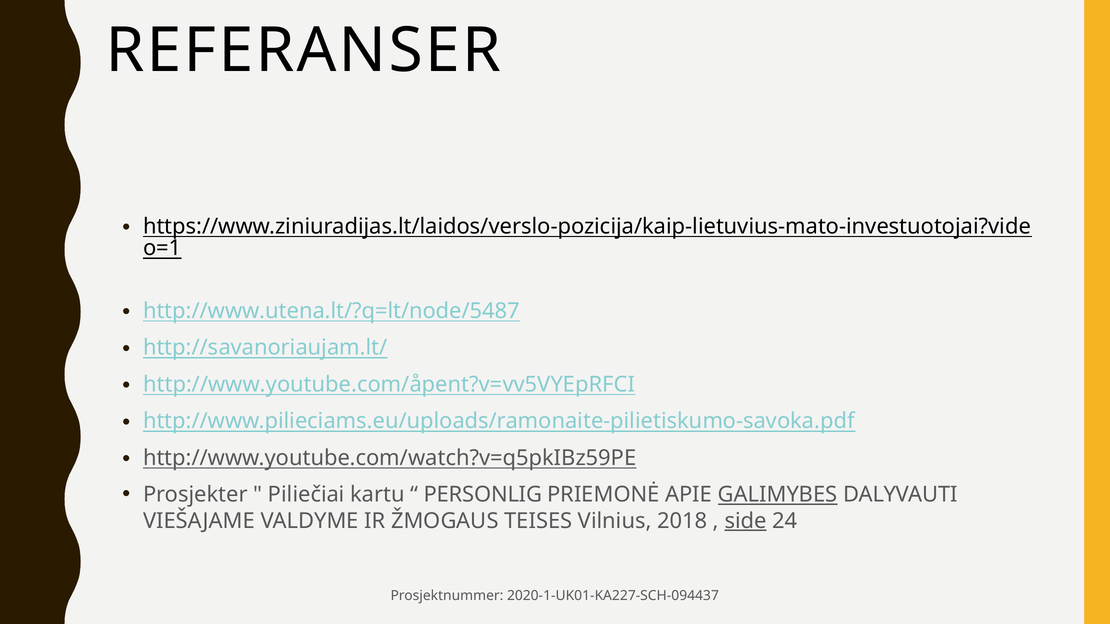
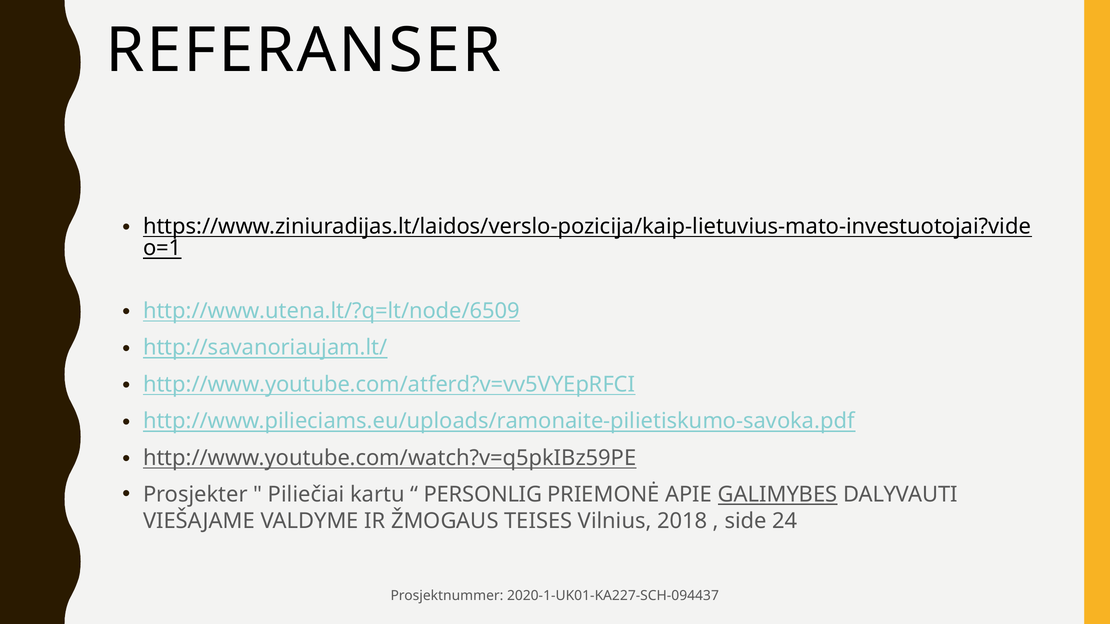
http://www.utena.lt/?q=lt/node/5487: http://www.utena.lt/?q=lt/node/5487 -> http://www.utena.lt/?q=lt/node/6509 (332, 311)
http://www.youtube.com/åpent?v=vv5VYEpRFCI: http://www.youtube.com/åpent?v=vv5VYEpRFCI -> http://www.youtube.com/atferd?v=vv5VYEpRFCI (389, 385)
side underline: present -> none (746, 521)
